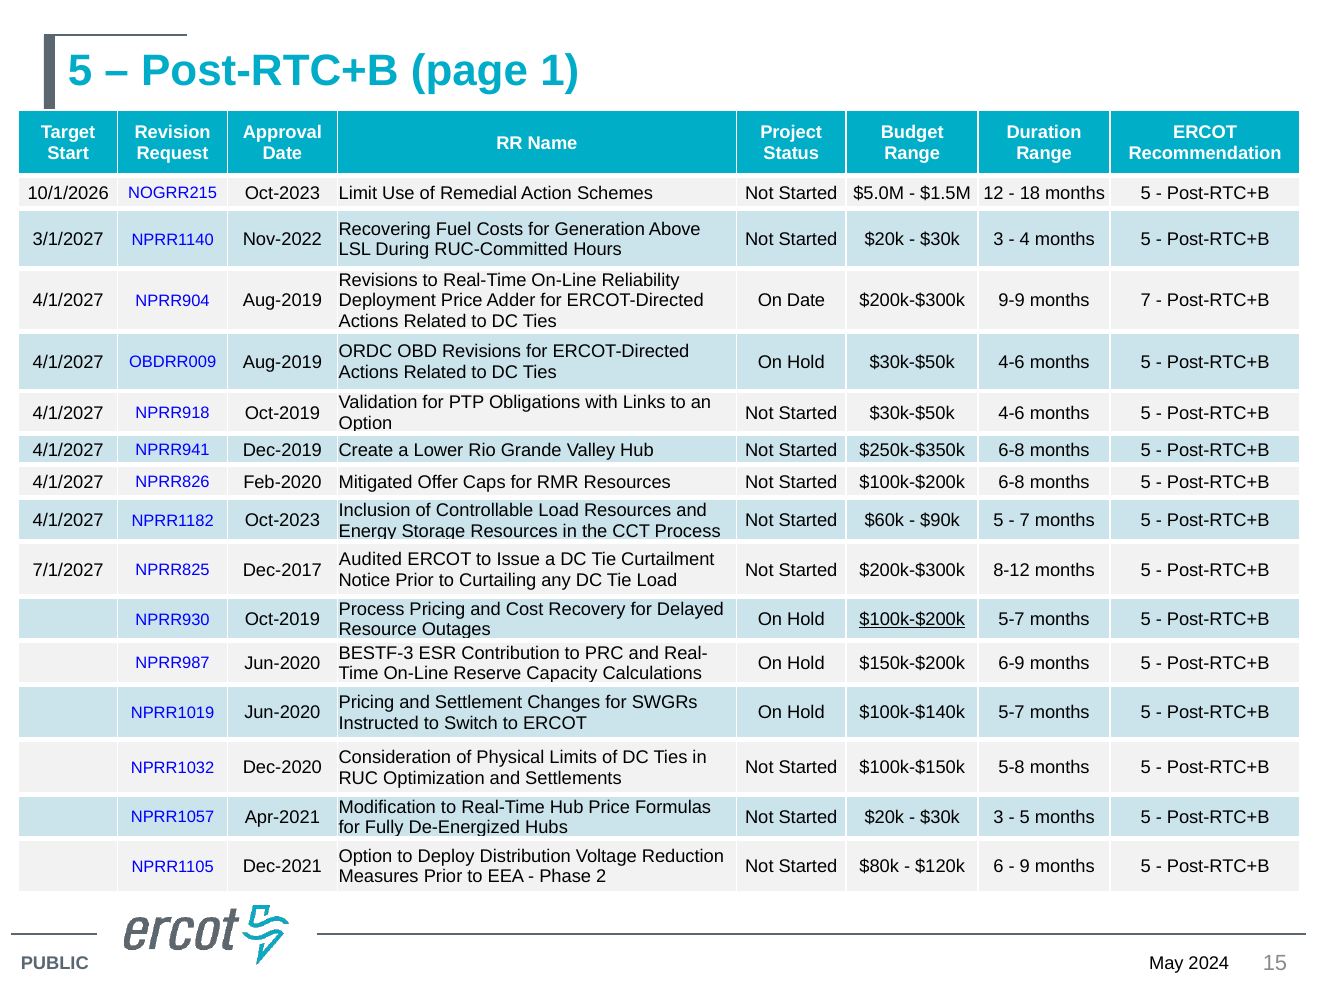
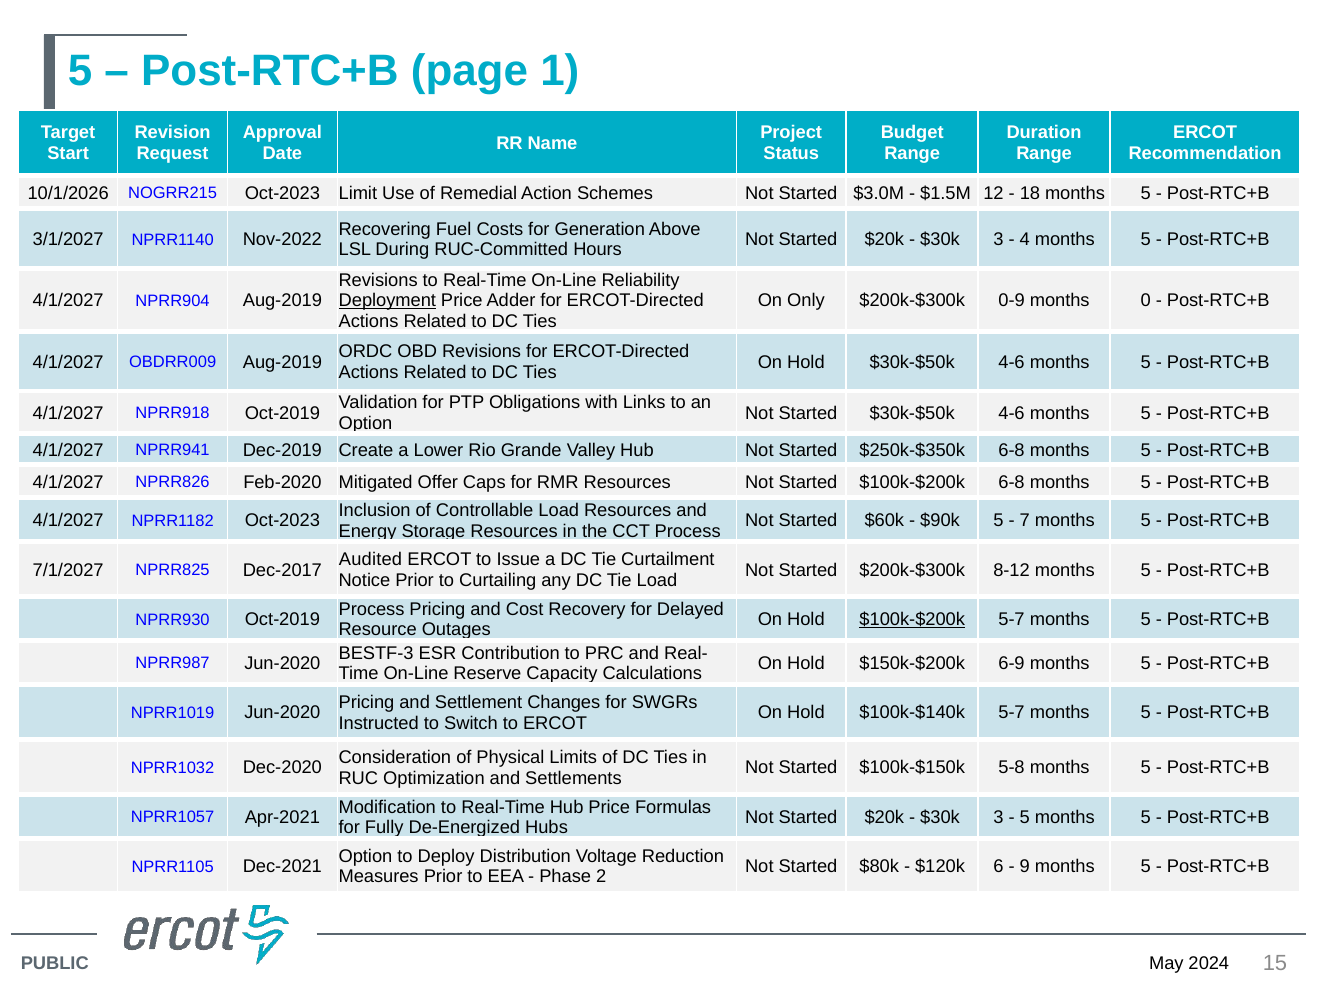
$5.0M: $5.0M -> $3.0M (879, 193)
Deployment underline: none -> present (387, 301)
On Date: Date -> Only (806, 301)
9-9: 9-9 -> 0-9 (1012, 301)
months 7: 7 -> 0 (1146, 301)
